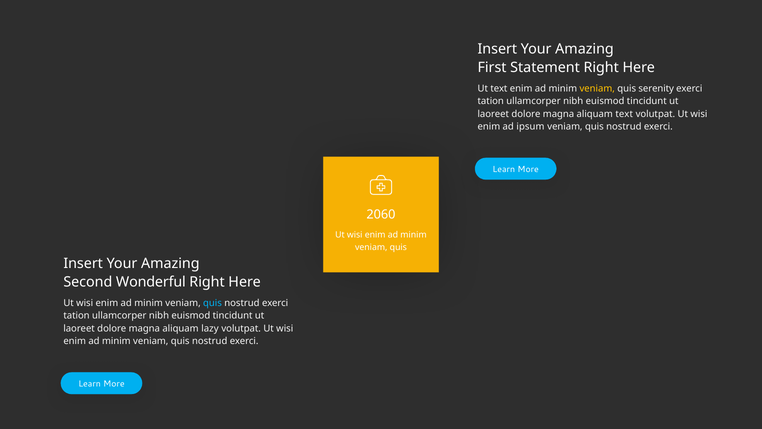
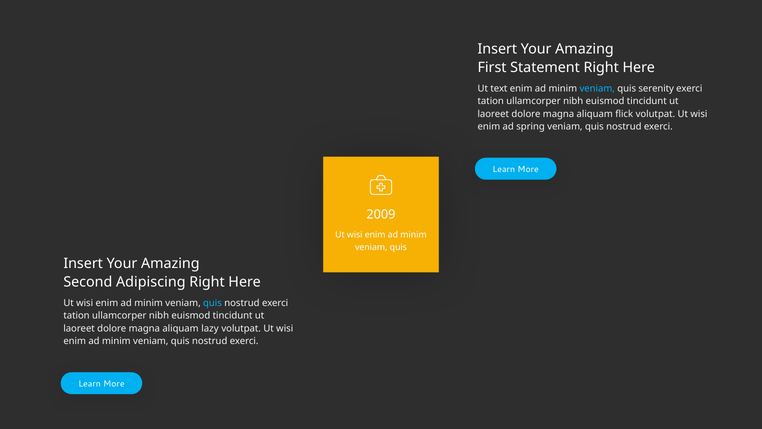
veniam colour: yellow -> light blue (597, 89)
aliquam text: text -> flick (624, 114)
ipsum: ipsum -> spring (531, 126)
2060: 2060 -> 2009 (381, 215)
Wonderful: Wonderful -> Adipiscing (151, 282)
